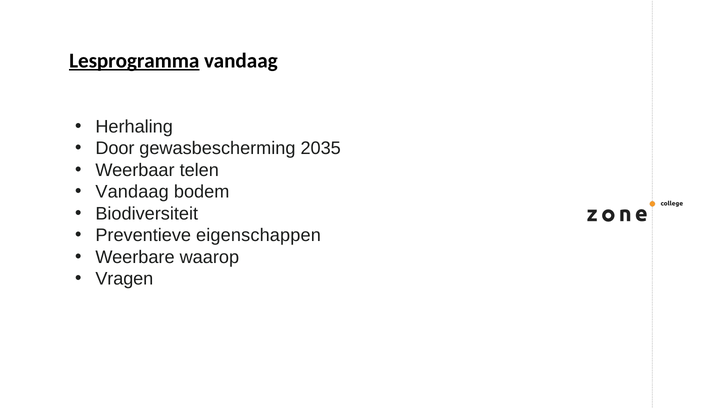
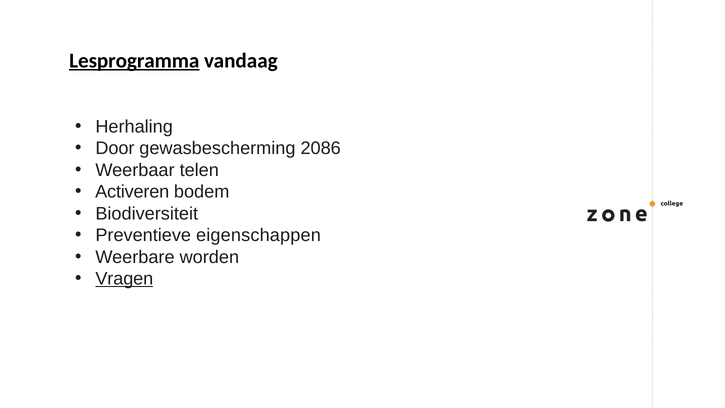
2035: 2035 -> 2086 (321, 148)
Vandaag: Vandaag -> Activeren (132, 192)
waarop: waarop -> worden (209, 257)
Vragen underline: none -> present (124, 279)
